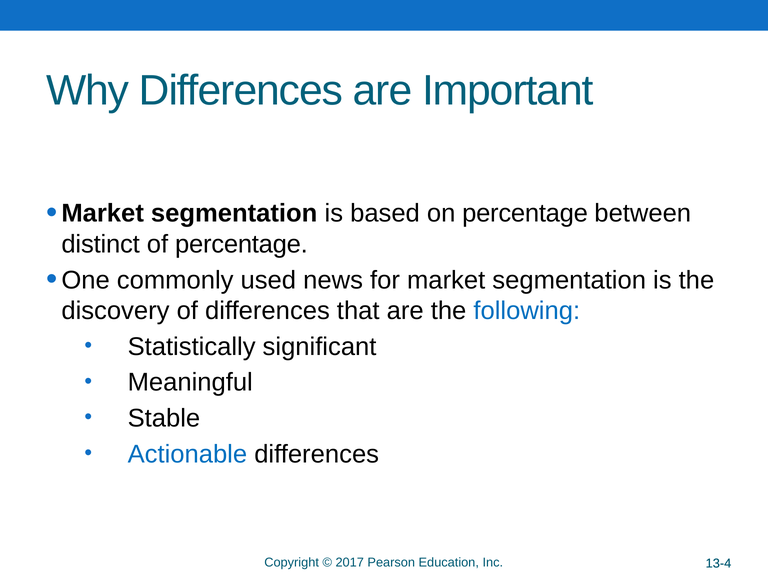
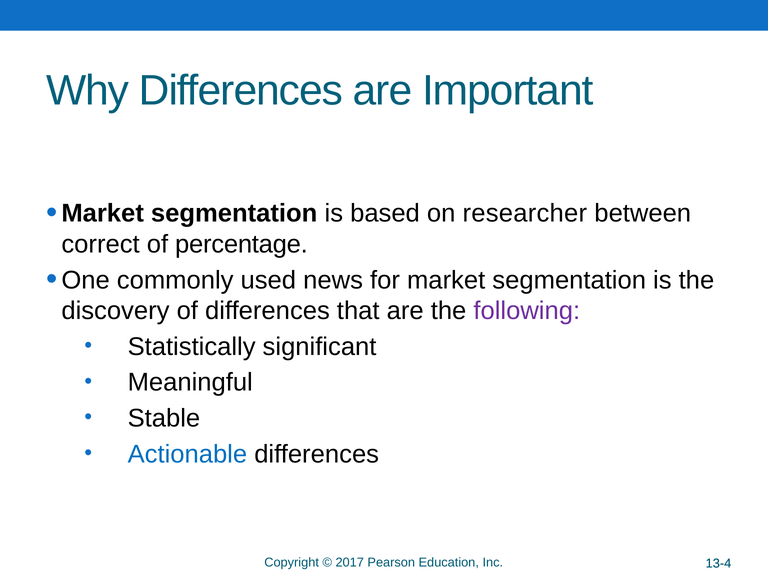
on percentage: percentage -> researcher (525, 214)
distinct: distinct -> correct (101, 244)
following colour: blue -> purple (527, 311)
